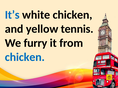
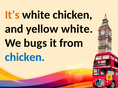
It’s colour: blue -> orange (12, 15)
yellow tennis: tennis -> white (77, 29)
furry: furry -> bugs (35, 43)
